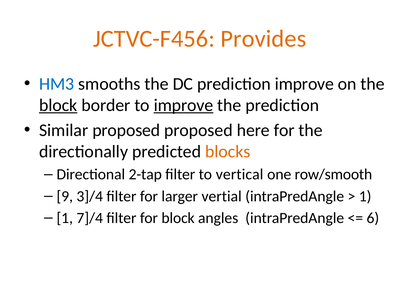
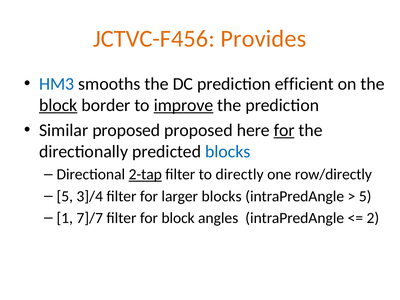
prediction improve: improve -> efficient (304, 84)
for underline: none -> present (284, 130)
blocks colour: orange -> blue (228, 151)
2-tap underline: none -> present (145, 174)
vertical: vertical -> directly (240, 174)
row/smooth: row/smooth -> row/directly (333, 174)
9: 9 -> 5 (65, 196)
larger vertial: vertial -> blocks (222, 196)
1: 1 -> 5 (365, 196)
7]/4: 7]/4 -> 7]/7 (90, 218)
6: 6 -> 2 (373, 218)
